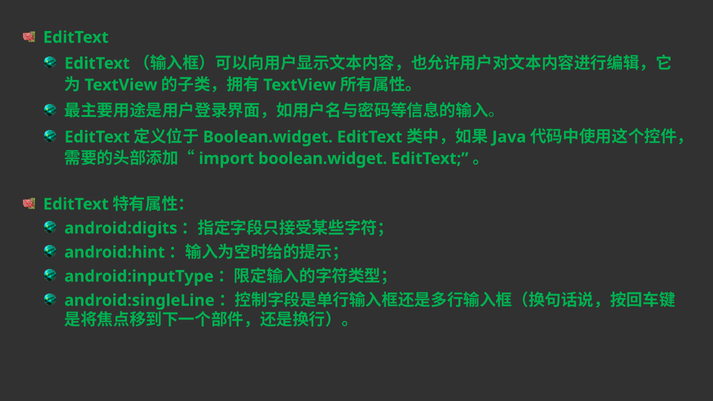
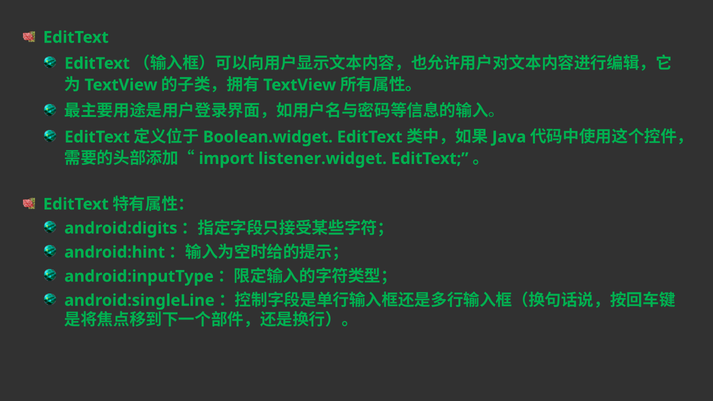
boolean.widget: boolean.widget -> listener.widget (323, 159)
